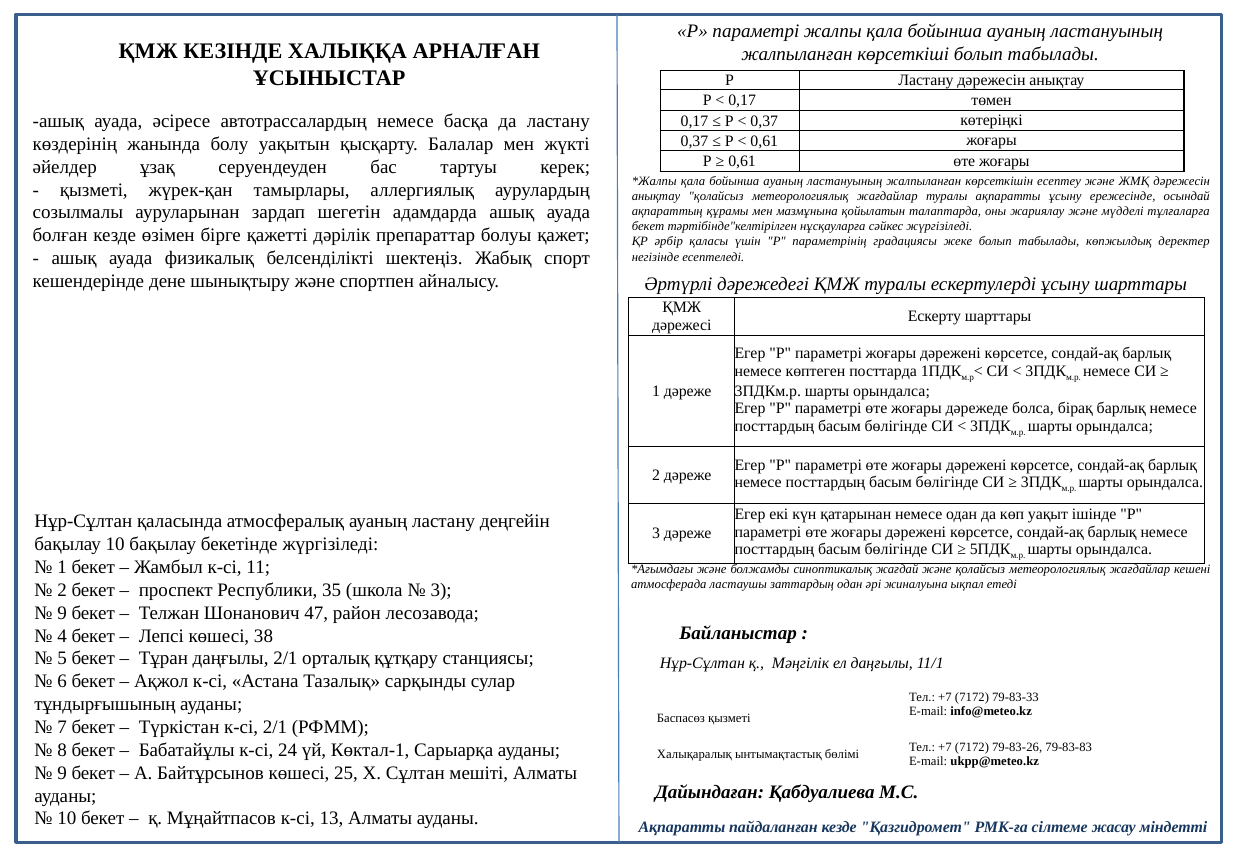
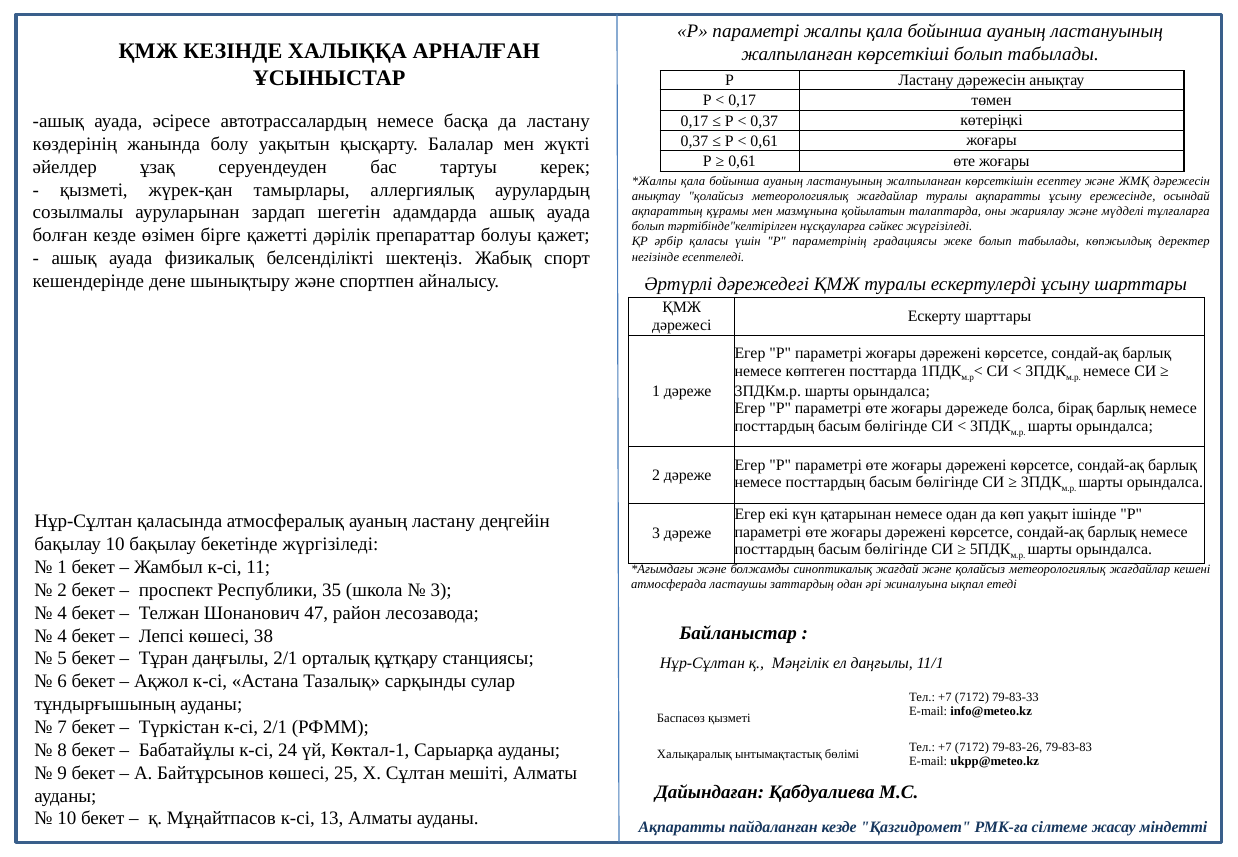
бекет: бекет -> болып (648, 227)
9: 9 -> 4 (62, 613)
